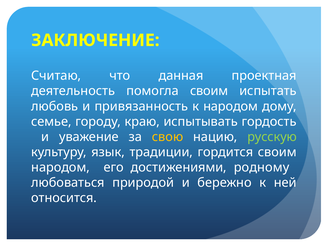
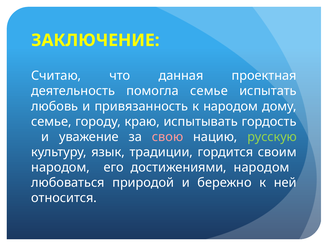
помогла своим: своим -> семье (209, 91)
свою colour: yellow -> pink (168, 137)
достижениями родному: родному -> народом (262, 167)
